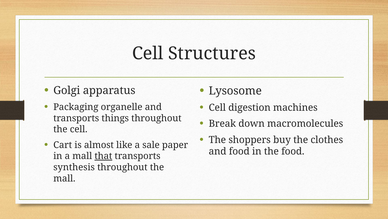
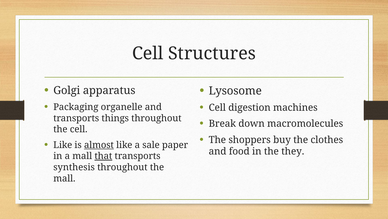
Cart: Cart -> Like (63, 144)
almost underline: none -> present (99, 144)
the food: food -> they (293, 151)
